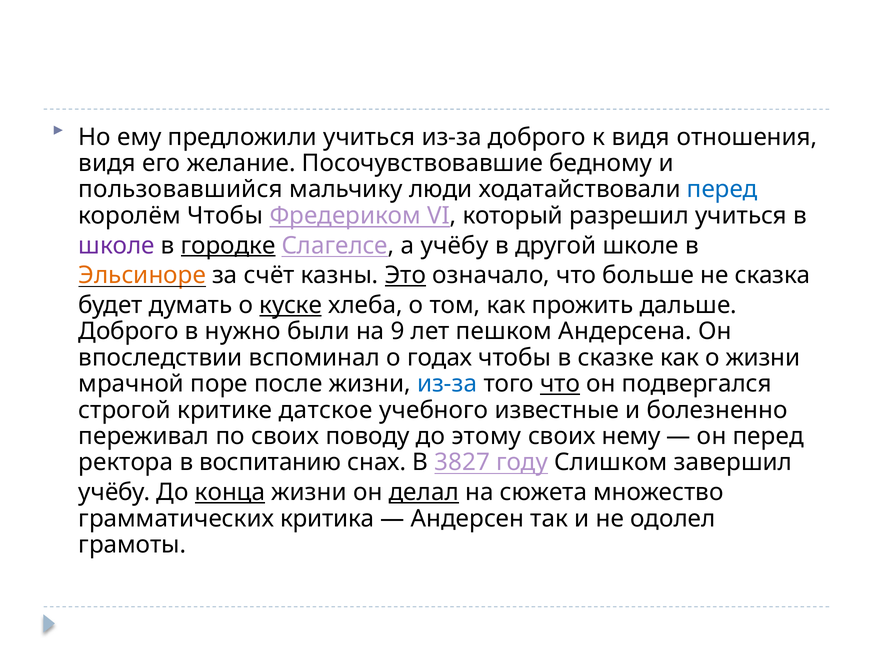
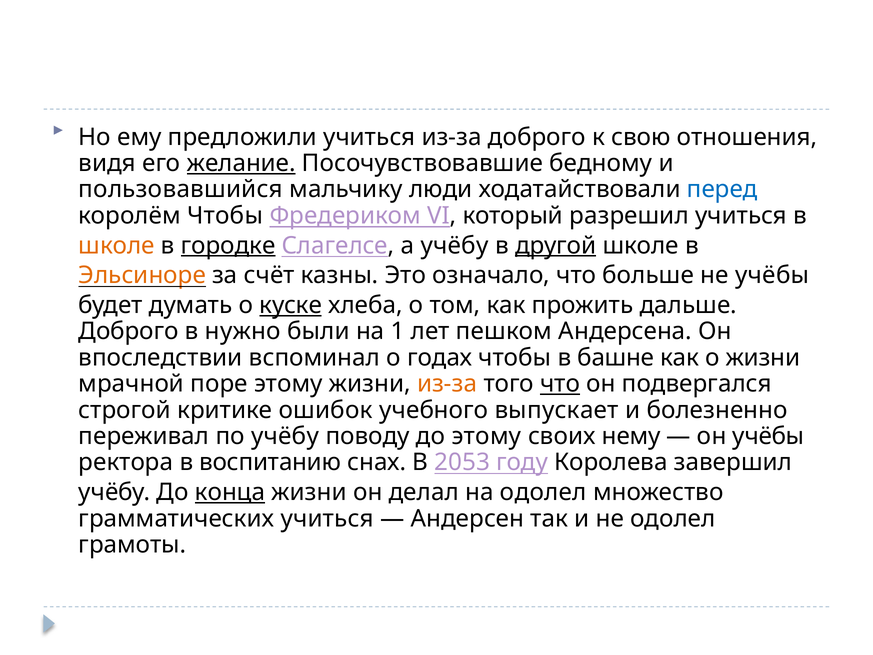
к видя: видя -> свою (641, 137)
желание underline: none -> present (241, 163)
школе colour: purple -> orange (117, 245)
другой underline: none -> present (556, 245)
Это underline: present -> none (405, 275)
не сказка: сказка -> учёбы (772, 275)
9: 9 -> 1 (398, 331)
сказке: сказке -> башне (616, 358)
поре после: после -> этому (288, 384)
из-за colour: blue -> orange (447, 384)
датское: датское -> ошибок (326, 410)
известные: известные -> выпускает (557, 410)
по своих: своих -> учёбу (285, 436)
он перед: перед -> учёбы (768, 436)
3827: 3827 -> 2053 (462, 462)
Слишком: Слишком -> Королева (611, 462)
делал underline: present -> none (424, 492)
на сюжета: сюжета -> одолел (543, 492)
грамматических критика: критика -> учиться (327, 518)
